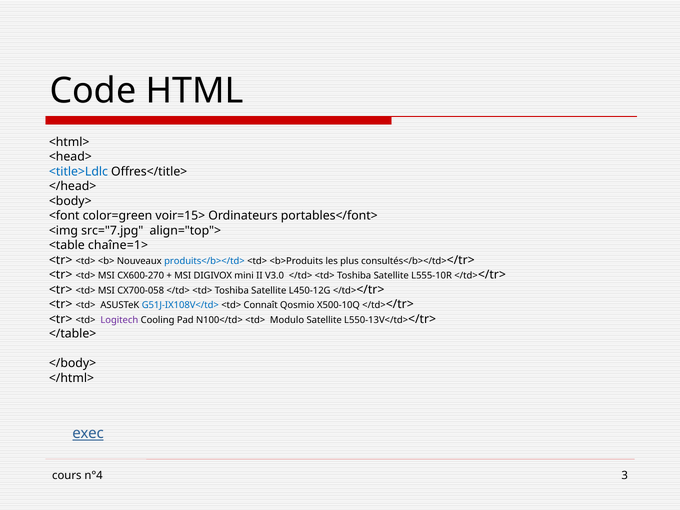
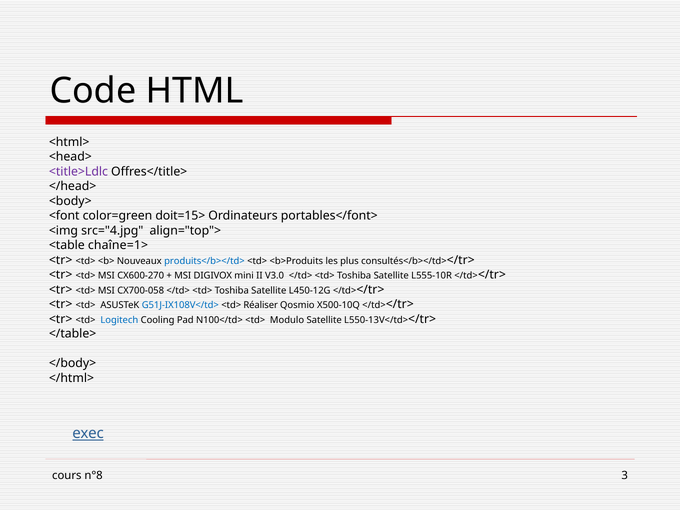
<title>Ldlc colour: blue -> purple (78, 171)
voir=15>: voir=15> -> doit=15> (180, 216)
src="7.jpg: src="7.jpg -> src="4.jpg (112, 230)
Connaît: Connaît -> Réaliser (261, 305)
Logitech colour: purple -> blue (119, 320)
n°4: n°4 -> n°8 (94, 475)
